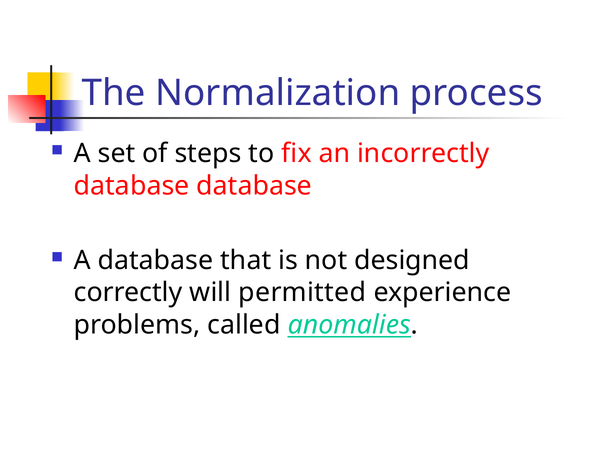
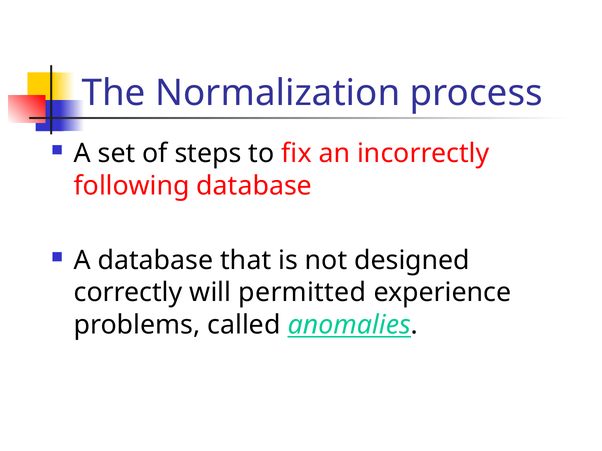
database: database -> following (132, 186)
